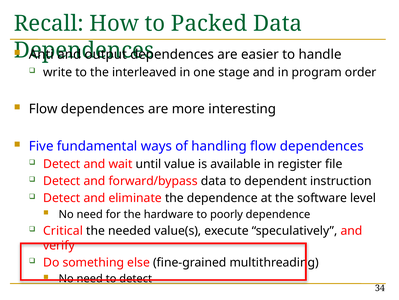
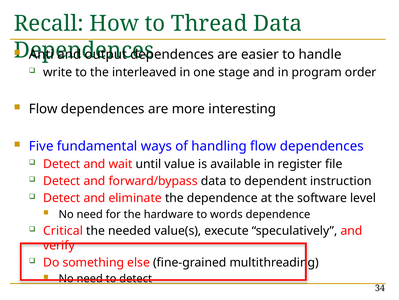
Packed: Packed -> Thread (209, 23)
poorly: poorly -> words (226, 214)
